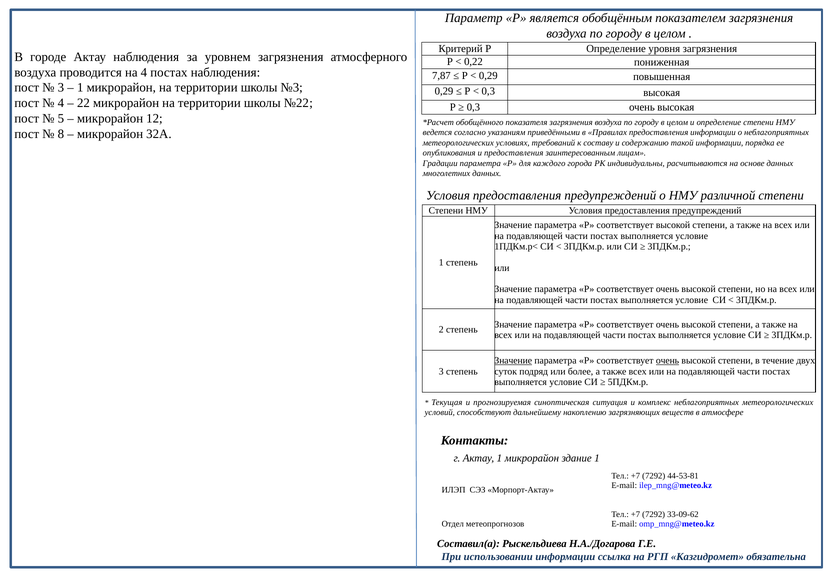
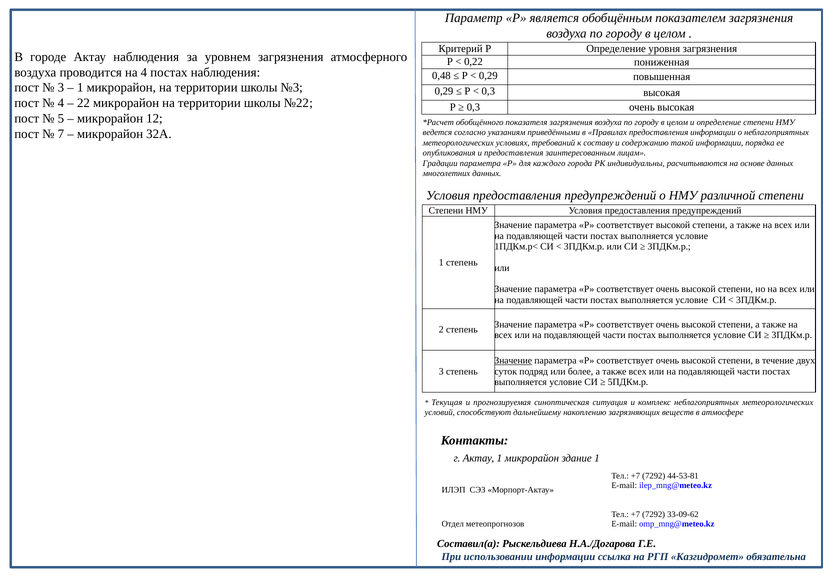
7,87: 7,87 -> 0,48 (441, 76)
8: 8 -> 7 (61, 134)
очень underline: present -> none (668, 360)
